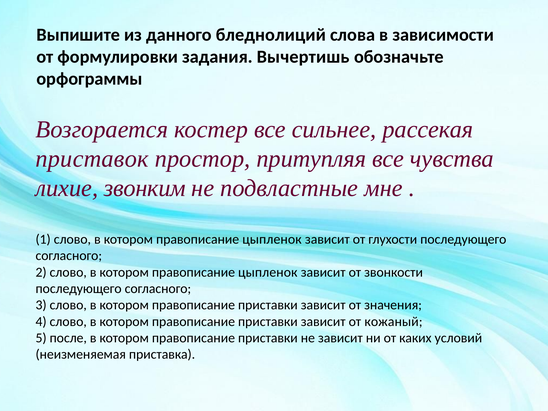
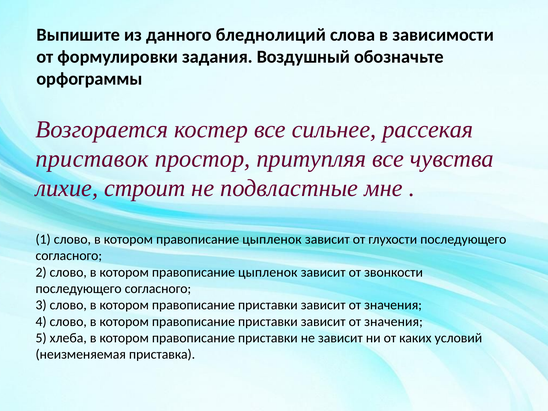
Вычертишь: Вычертишь -> Воздушный (303, 57)
звонким: звонким -> строит (145, 188)
кожаный: кожаный -> значения (394, 322)
после: после -> хлеба (68, 338)
